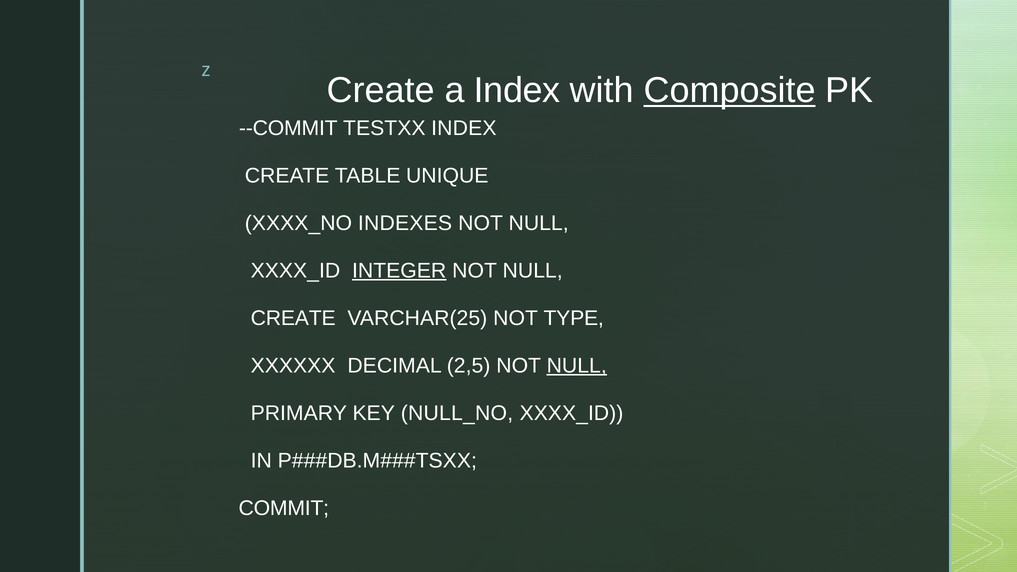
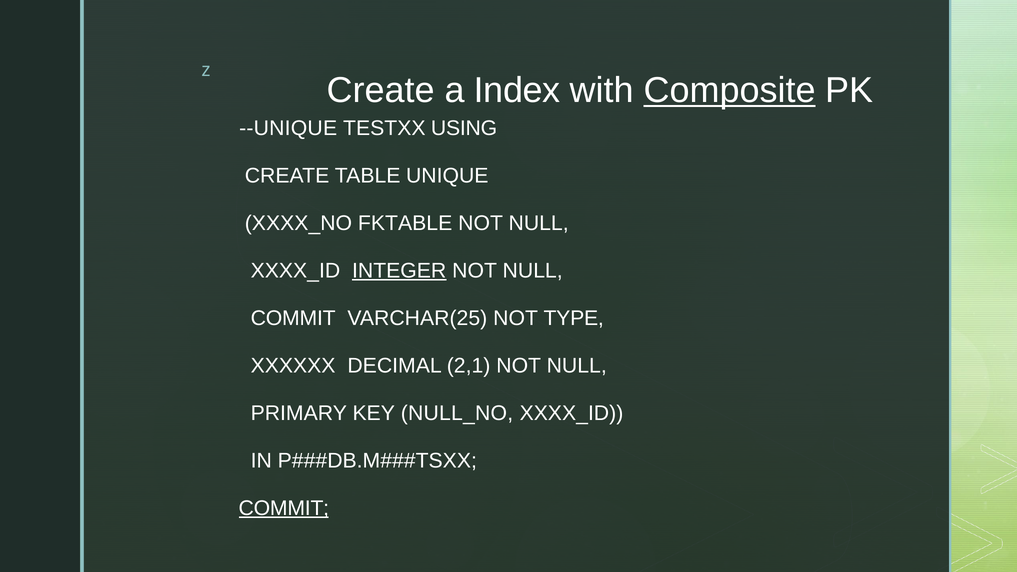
--COMMIT: --COMMIT -> --UNIQUE (288, 128)
TESTXX INDEX: INDEX -> USING (464, 128)
INDEXES: INDEXES -> FKTABLE (405, 223)
CREATE: CREATE -> COMMIT (293, 318)
2,5: 2,5 -> 2,1 (469, 366)
NULL underline: present -> none (577, 366)
COMMIT underline: none -> present (284, 508)
